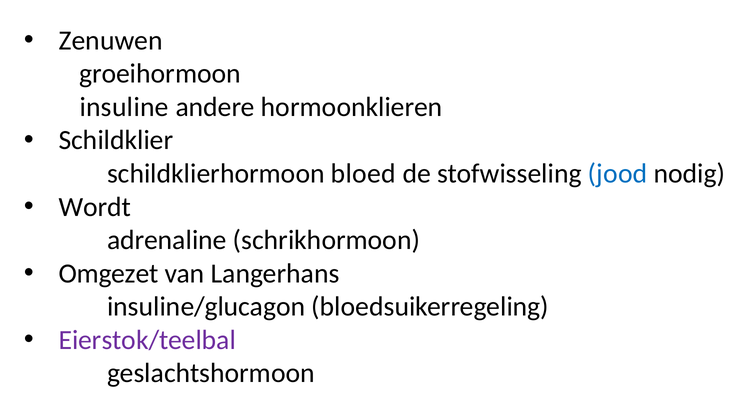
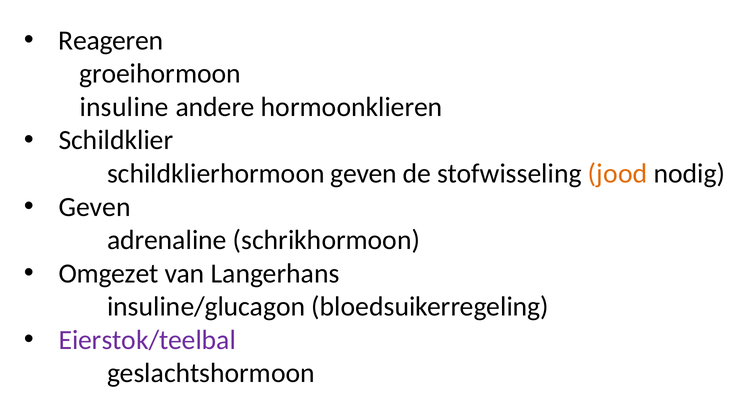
Zenuwen: Zenuwen -> Reageren (111, 40)
schildklierhormoon bloed: bloed -> geven (364, 173)
jood colour: blue -> orange (618, 173)
Wordt: Wordt -> Geven (95, 207)
